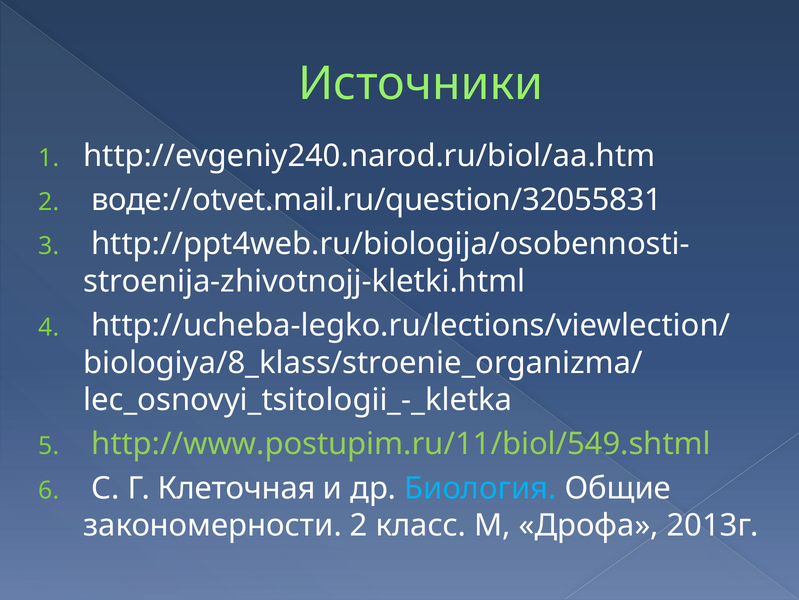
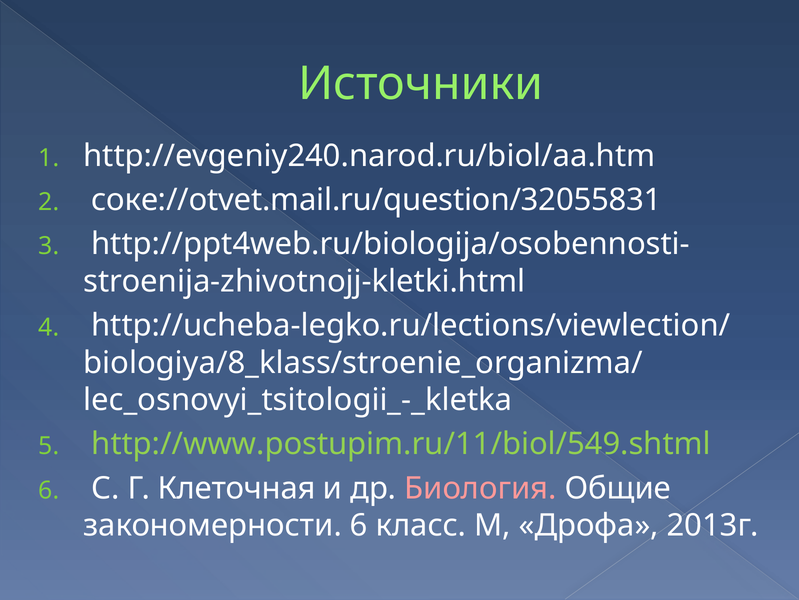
воде://otvet.mail.ru/question/32055831: воде://otvet.mail.ru/question/32055831 -> соке://otvet.mail.ru/question/32055831 (377, 200)
Биология colour: light blue -> pink (480, 488)
закономерности 2: 2 -> 6 (359, 525)
